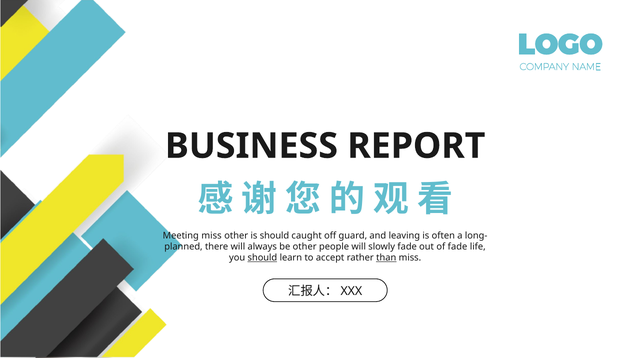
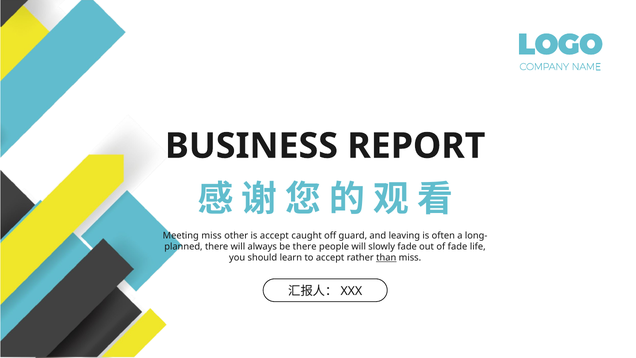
is should: should -> accept (274, 235)
be other: other -> there (305, 247)
should underline: present -> none (262, 258)
